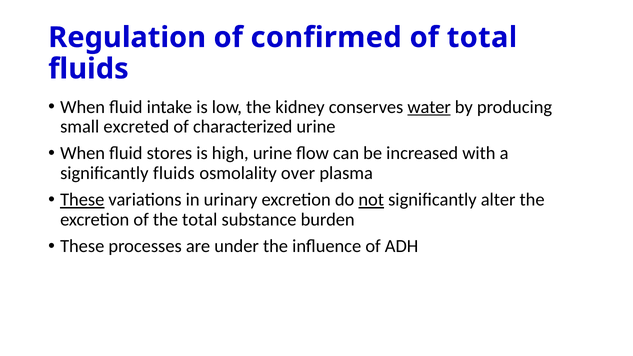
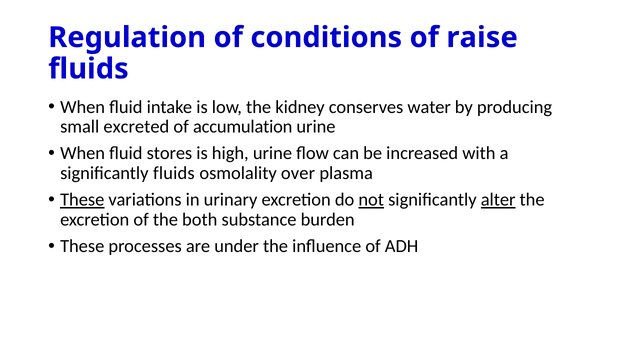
confirmed: confirmed -> conditions (326, 37)
of total: total -> raise (482, 37)
water underline: present -> none (429, 107)
characterized: characterized -> accumulation (243, 127)
alter underline: none -> present (498, 200)
the total: total -> both (200, 220)
